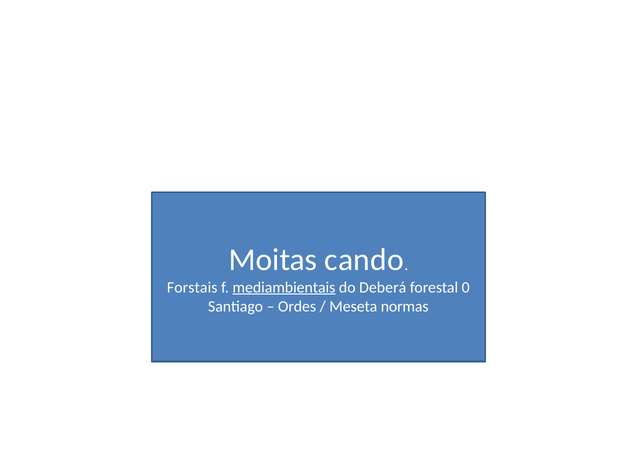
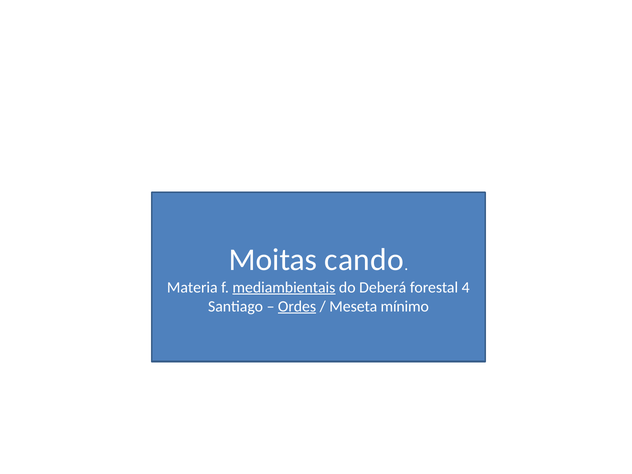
Forstais: Forstais -> Materia (192, 287)
0: 0 -> 4 (466, 287)
Ordes underline: none -> present (297, 306)
normas: normas -> mínimo (405, 306)
